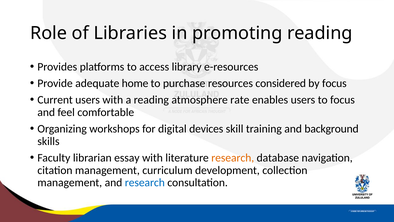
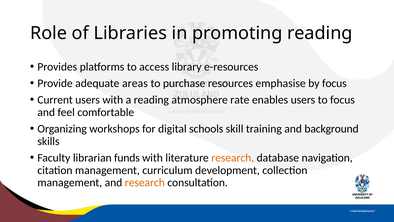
home: home -> areas (135, 83)
considered: considered -> emphasise (281, 83)
devices: devices -> schools (206, 129)
essay: essay -> funds (127, 158)
research colour: blue -> orange (145, 182)
